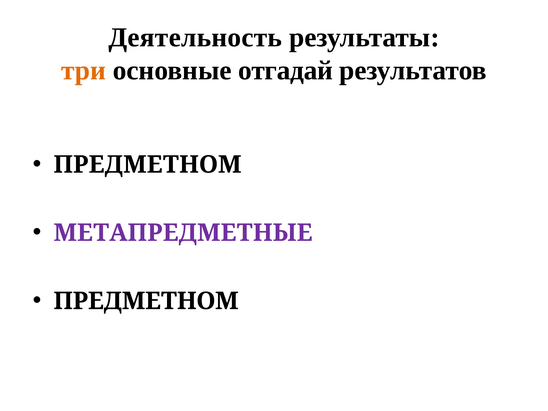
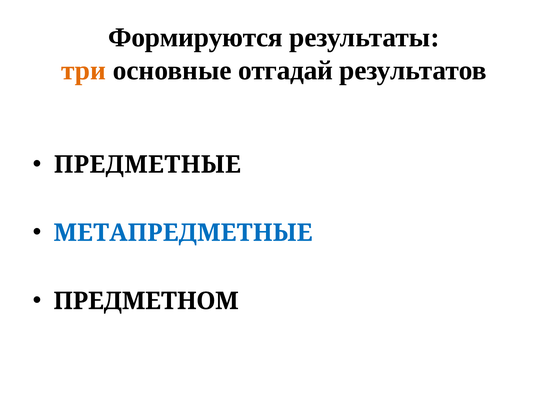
Деятельность: Деятельность -> Формируются (195, 38)
ПРЕДМЕТНОМ: ПРЕДМЕТНОМ -> ПРЕДМЕТНЫЕ (147, 165)
МЕТАПРЕДМЕТНЫЕ colour: purple -> blue (183, 233)
